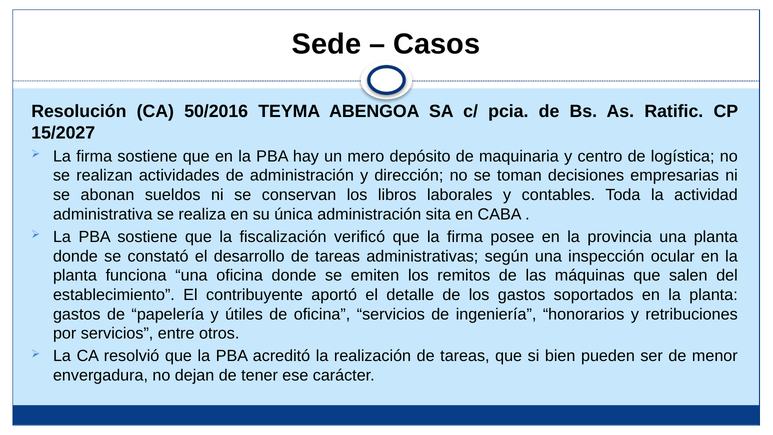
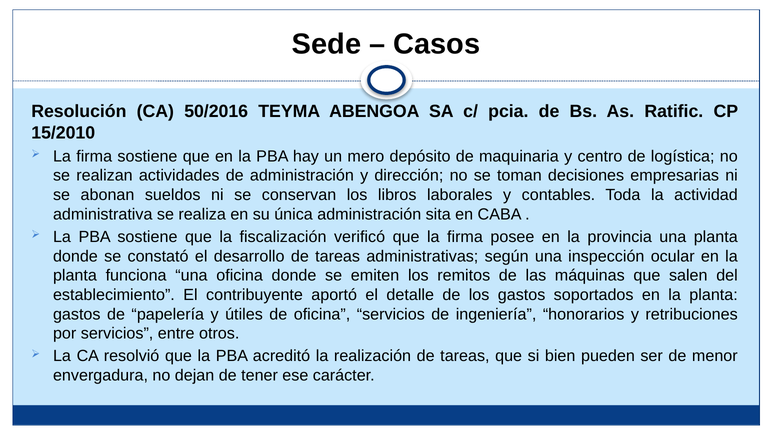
15/2027: 15/2027 -> 15/2010 (63, 133)
